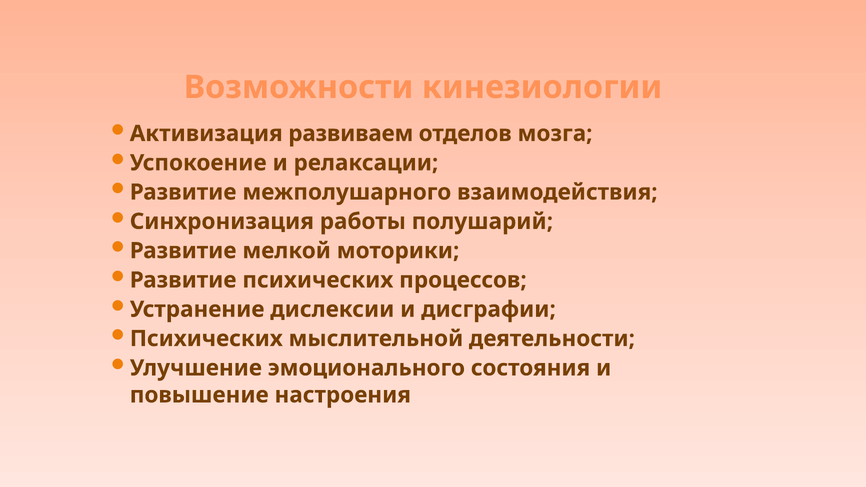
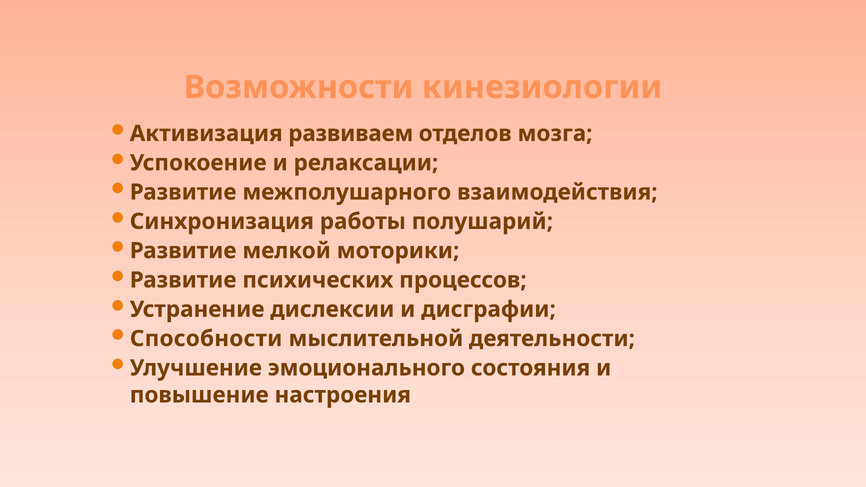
Психических: Психических -> Способности (206, 339)
